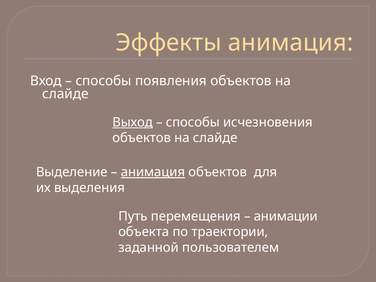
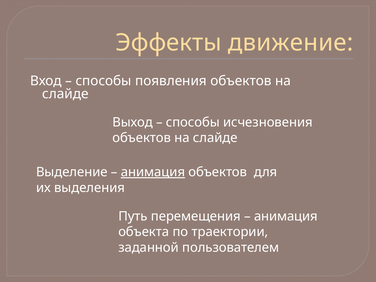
Эффекты анимация: анимация -> движение (291, 43)
Выход underline: present -> none (133, 122)
анимации: анимации -> анимация (286, 216)
